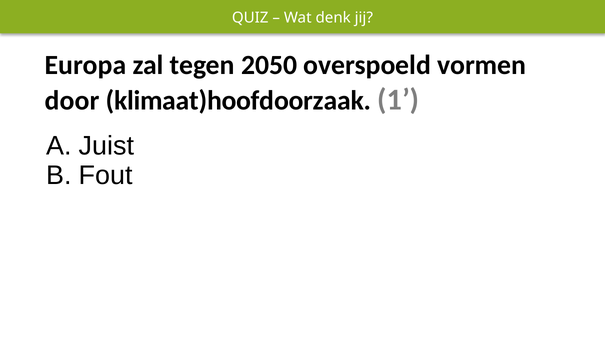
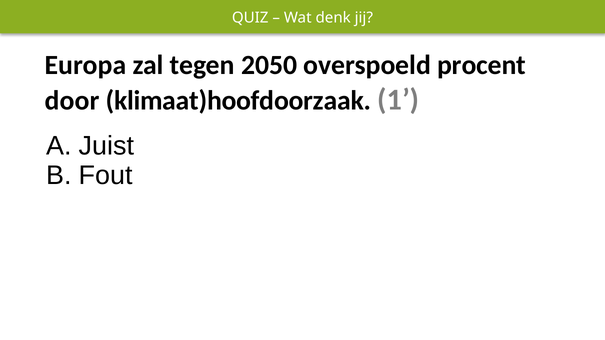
vormen: vormen -> procent (482, 65)
